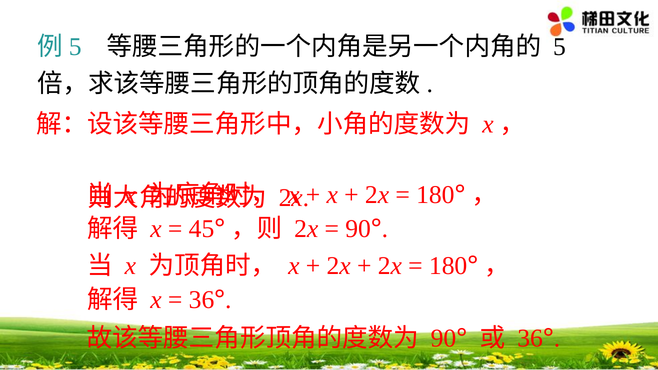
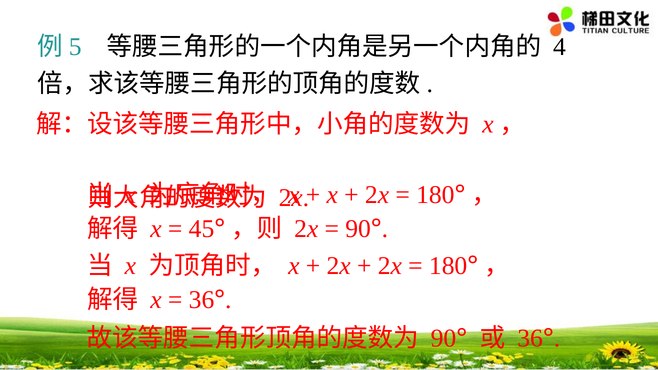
5: 5 -> 4 (559, 47)
